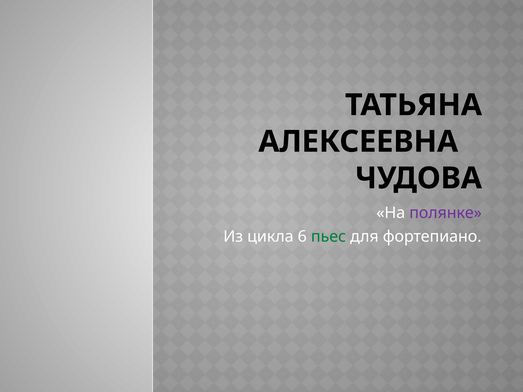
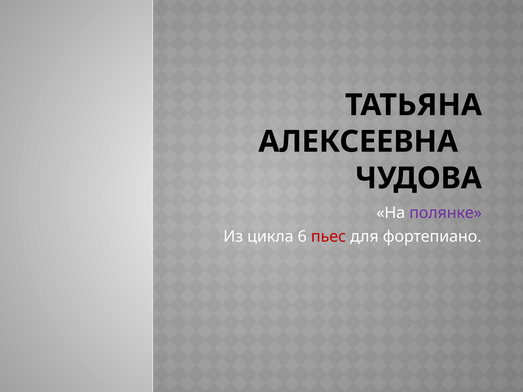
пьес colour: green -> red (328, 237)
